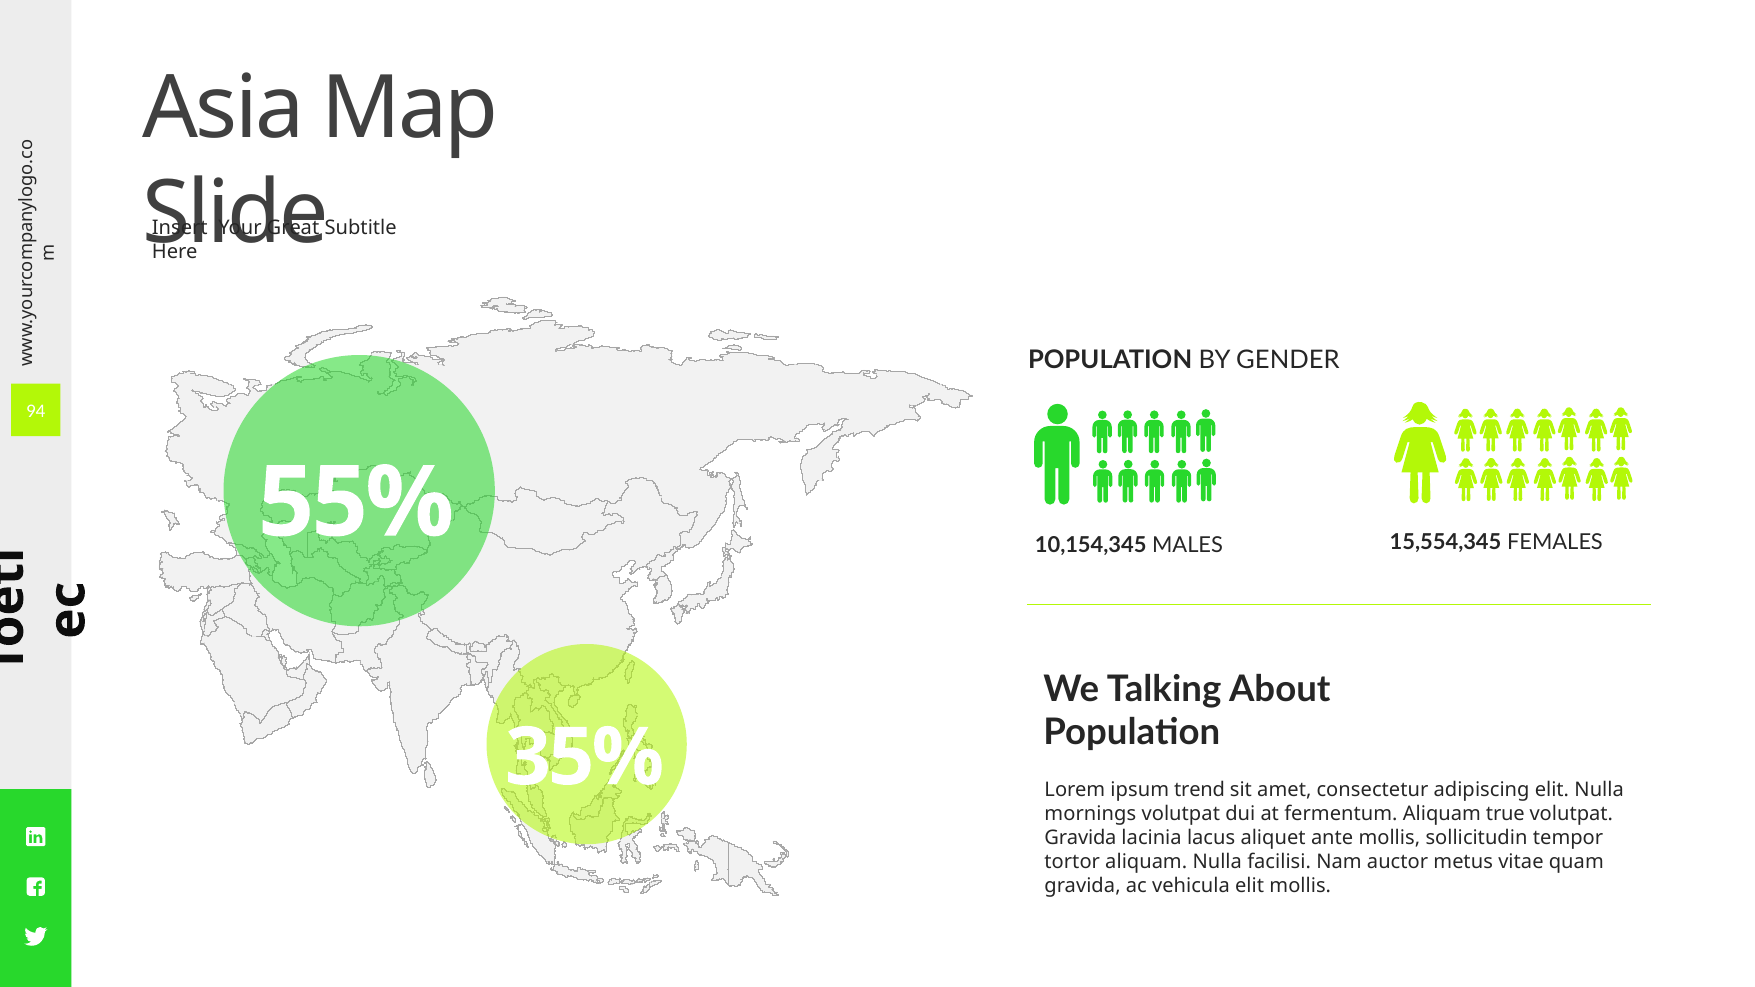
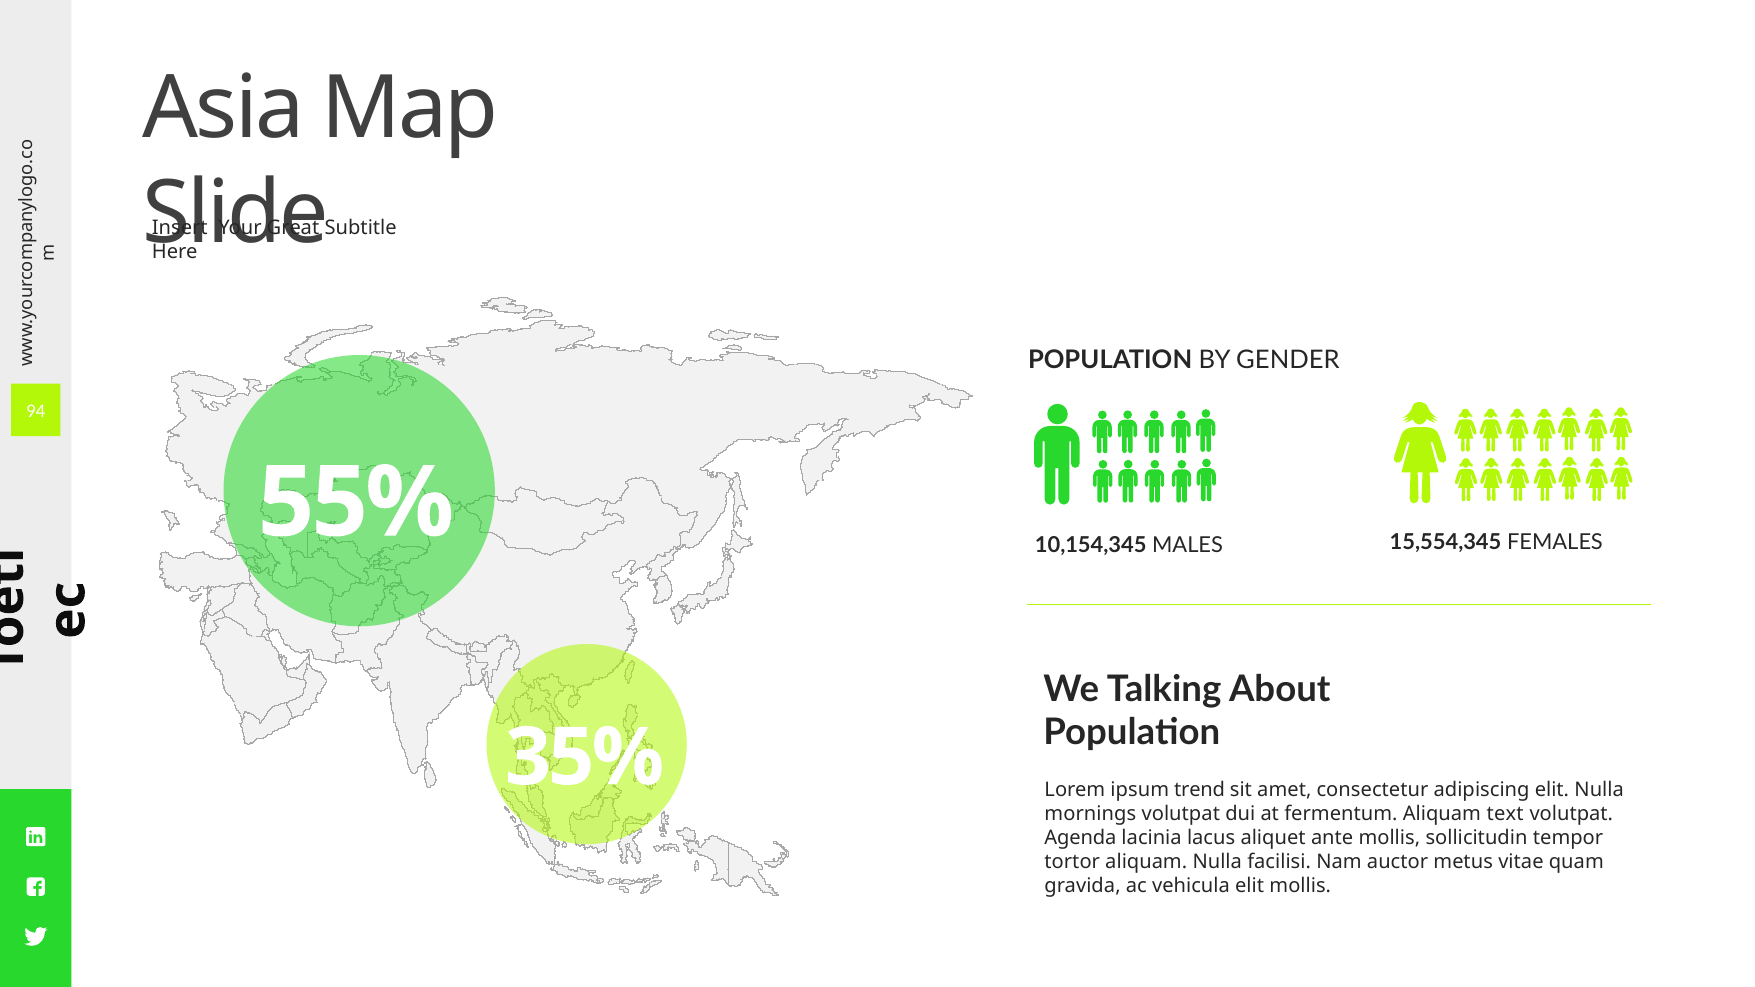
true: true -> text (1505, 814)
Gravida: Gravida -> Agenda (1080, 838)
